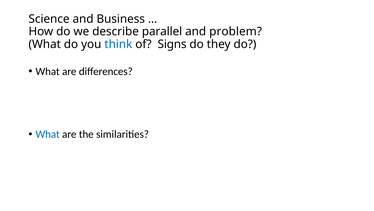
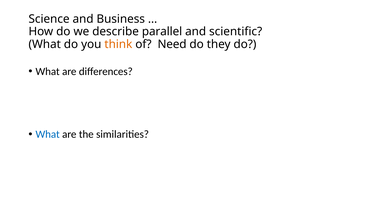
problem: problem -> scientific (236, 31)
think colour: blue -> orange (118, 44)
Signs: Signs -> Need (172, 44)
